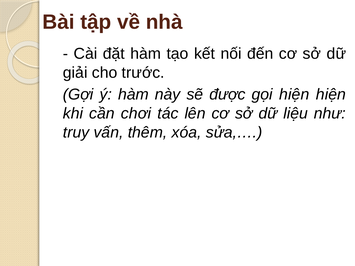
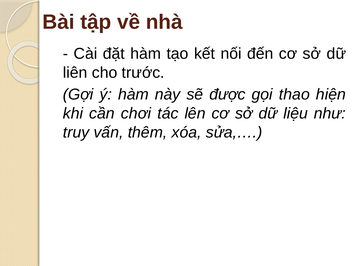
giải: giải -> liên (75, 73)
gọi hiện: hiện -> thao (294, 95)
